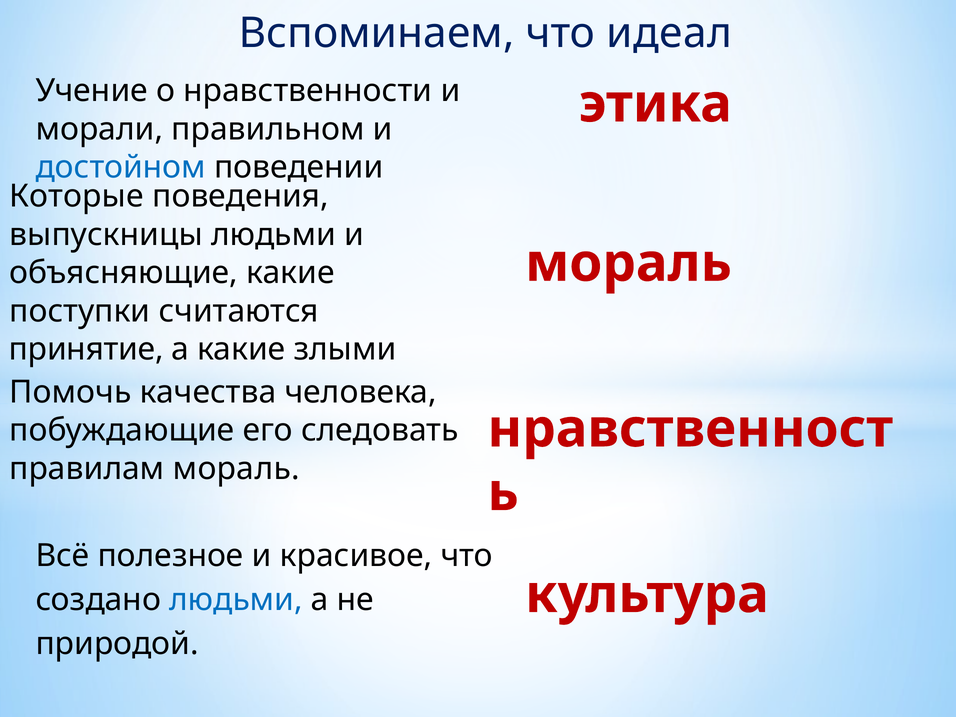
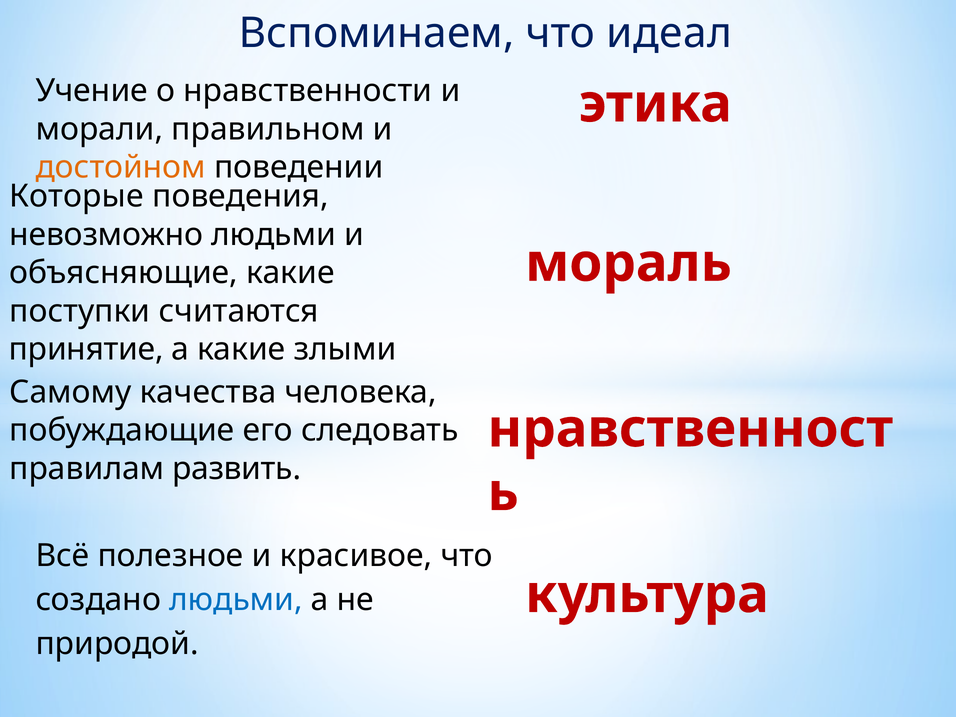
достойном colour: blue -> orange (121, 167)
выпускницы: выпускницы -> невозможно (106, 235)
Помочь: Помочь -> Самому (70, 392)
правилам мораль: мораль -> развить (237, 469)
